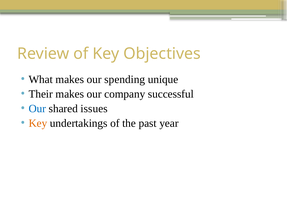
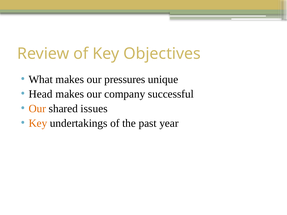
spending: spending -> pressures (125, 79)
Their: Their -> Head (41, 94)
Our colour: blue -> orange (37, 109)
